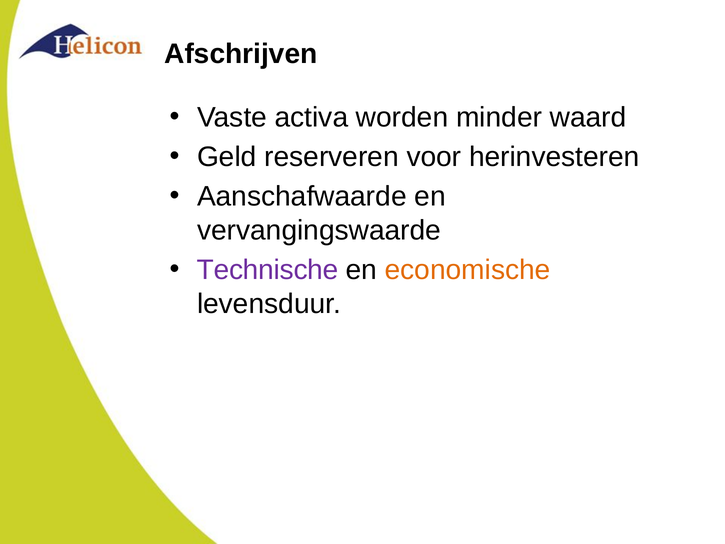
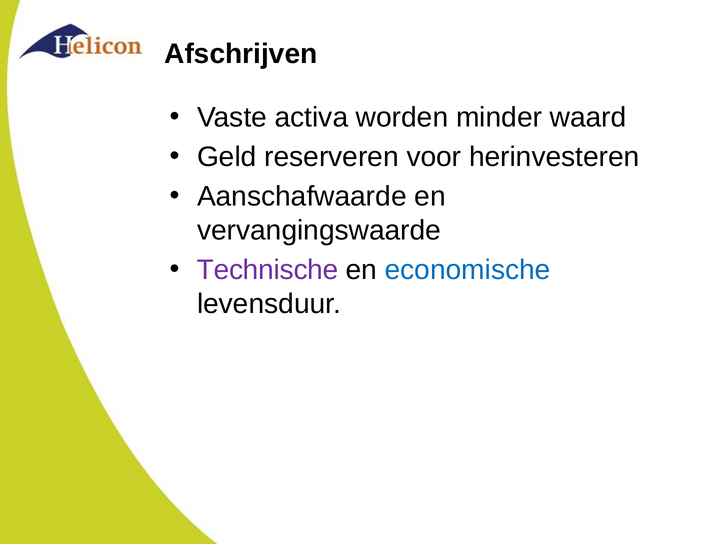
economische colour: orange -> blue (468, 270)
